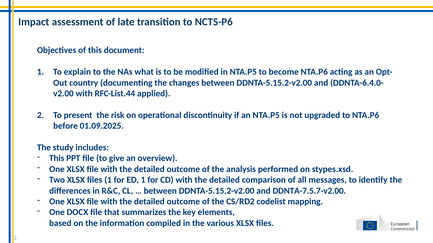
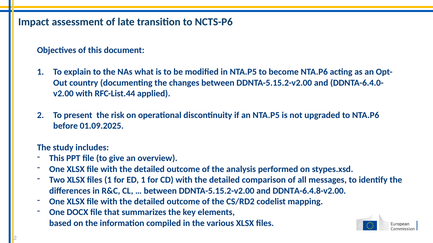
DDNTA-7.5.7-v2.00: DDNTA-7.5.7-v2.00 -> DDNTA-6.4.8-v2.00 (309, 191)
